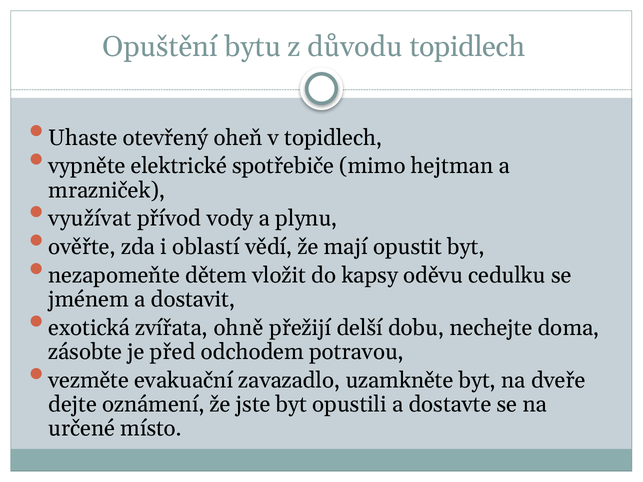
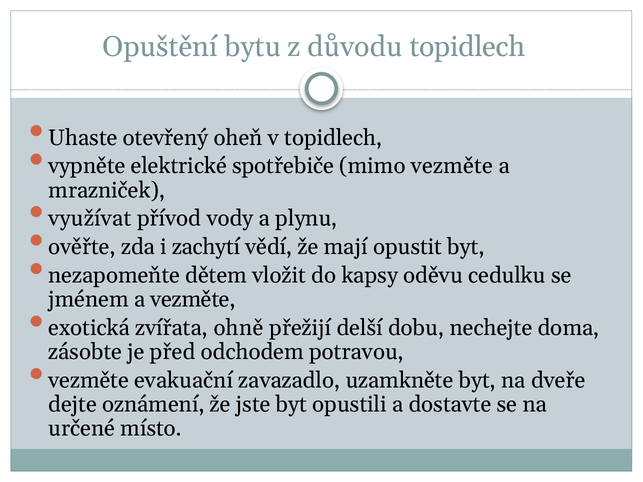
mimo hejtman: hejtman -> vezměte (452, 166)
oblastí: oblastí -> zachytí (206, 247)
a dostavit: dostavit -> vezměte (193, 300)
